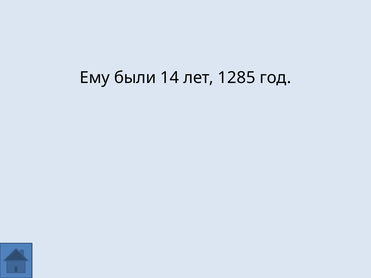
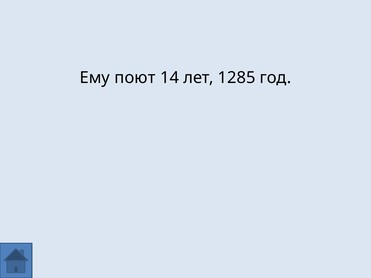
были: были -> поют (135, 78)
